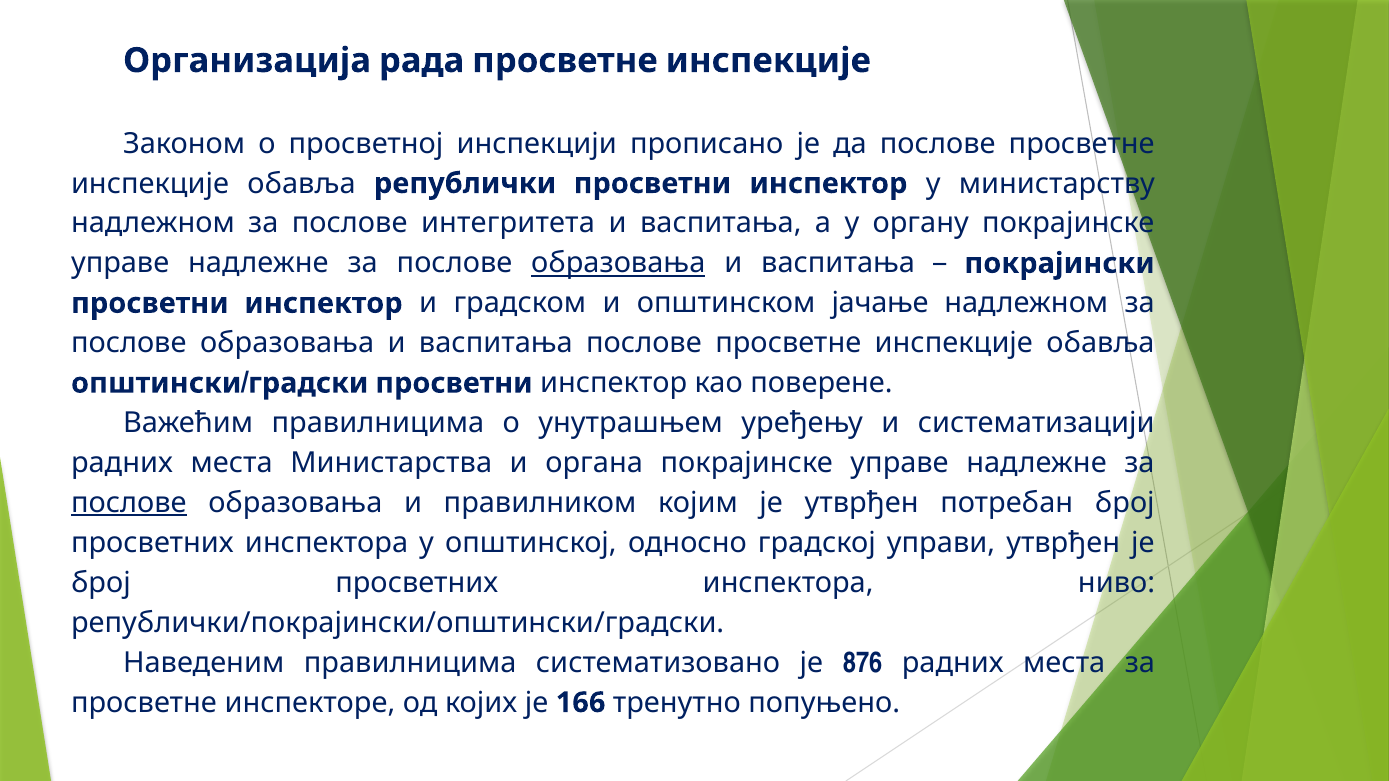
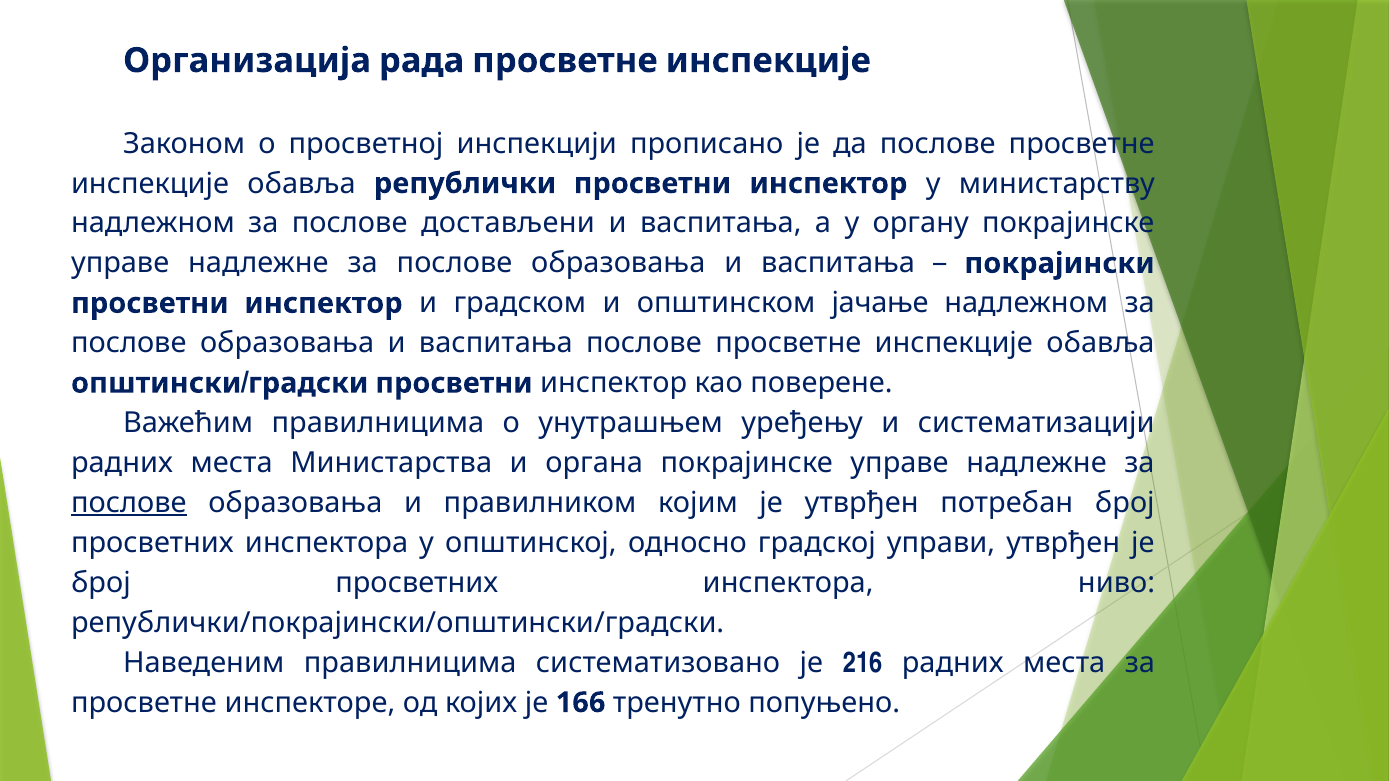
интегритета: интегритета -> достављени (508, 223)
образовања underline: present -> none (618, 263)
876: 876 -> 216 (863, 663)
